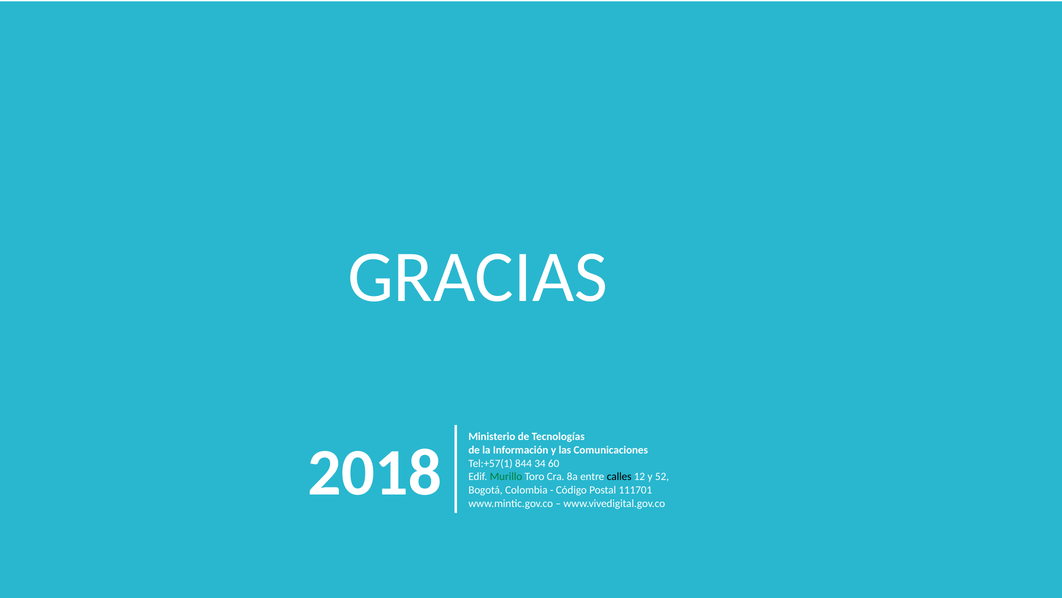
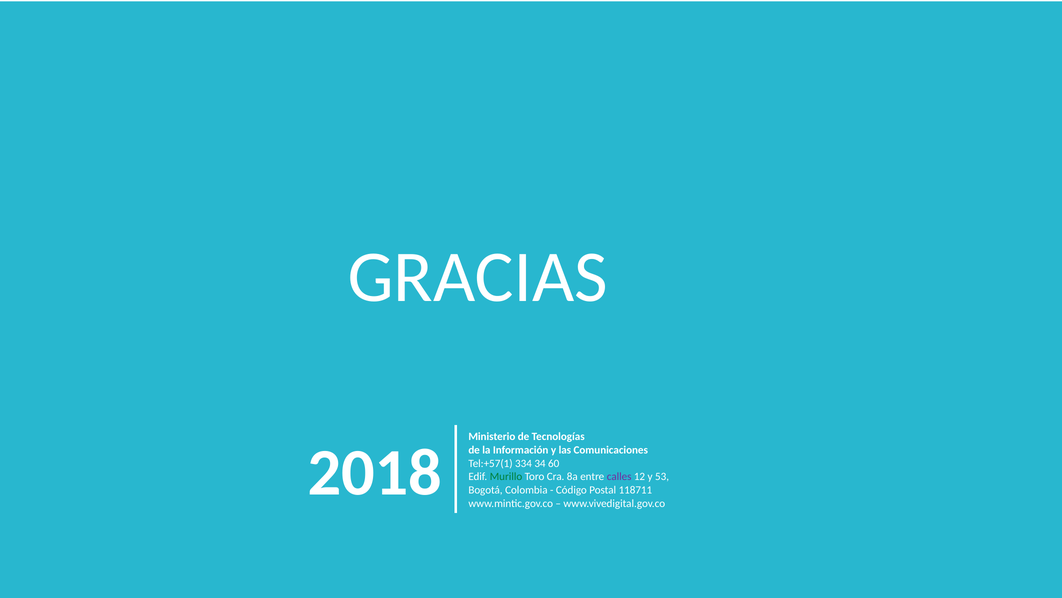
844: 844 -> 334 (524, 463)
calles colour: black -> purple (619, 476)
52: 52 -> 53 (662, 476)
111701: 111701 -> 118711 (635, 490)
